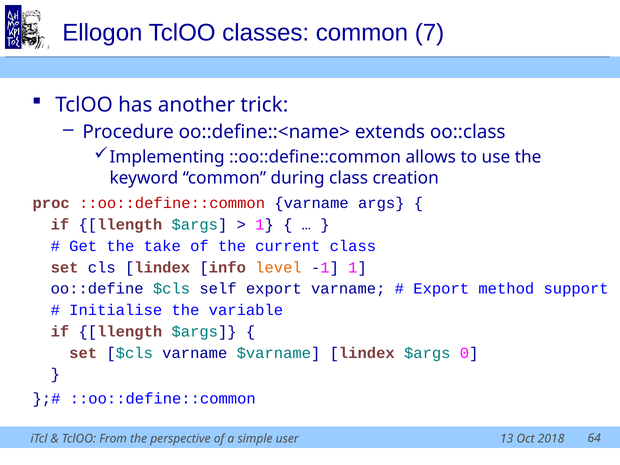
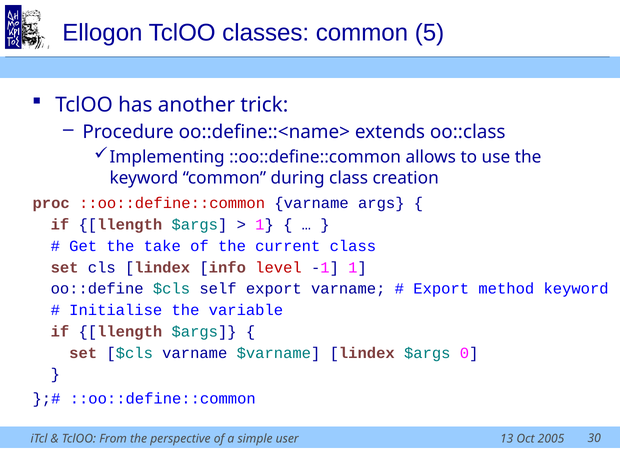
7: 7 -> 5 (429, 33)
level colour: orange -> red (278, 267)
method support: support -> keyword (576, 289)
2018: 2018 -> 2005 (551, 439)
64: 64 -> 30 (594, 438)
